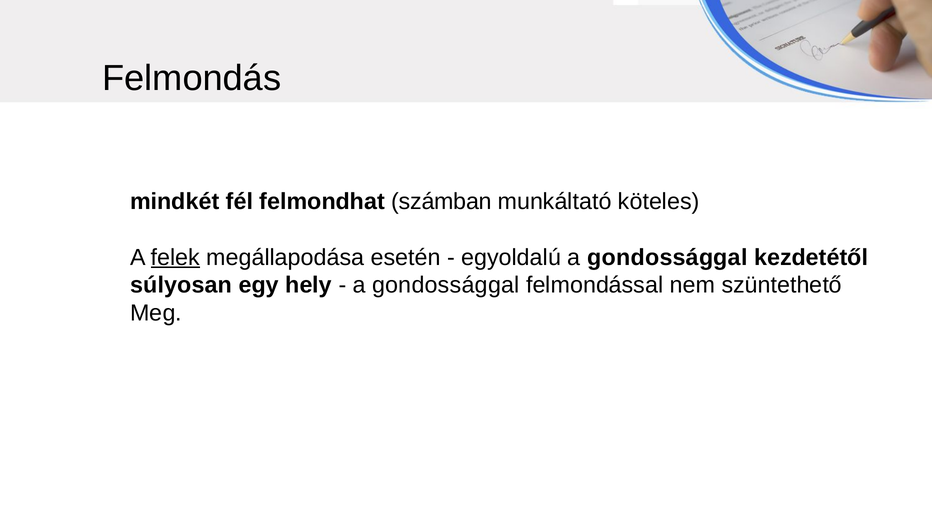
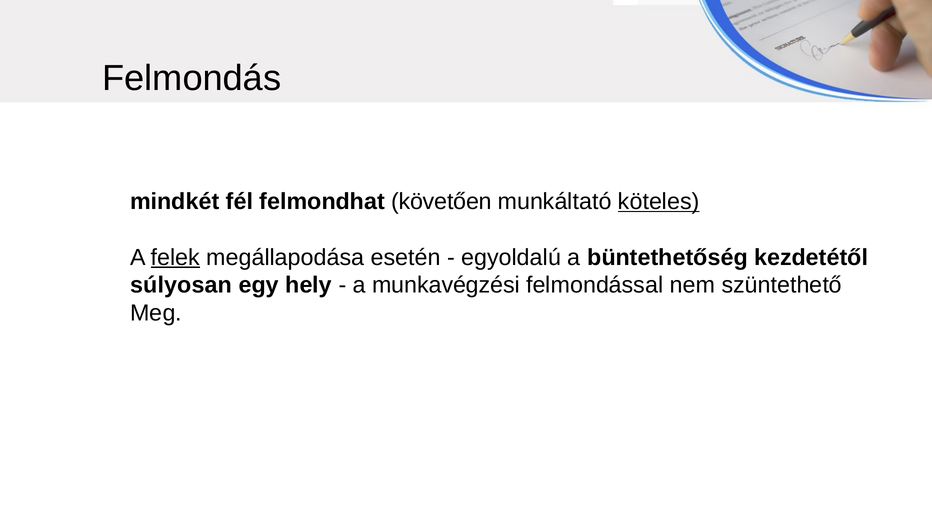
számban: számban -> követően (442, 202)
köteles underline: none -> present (659, 202)
gondossággal: gondossággal -> büntethetőség (668, 257)
gondossággal: gondossággal -> munkavégzési (446, 285)
